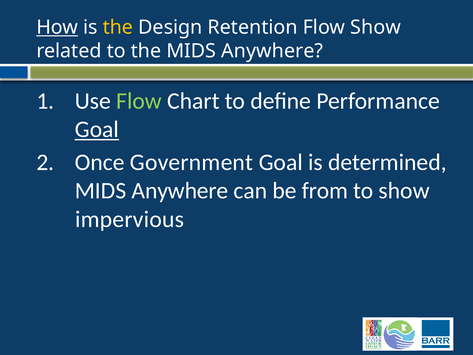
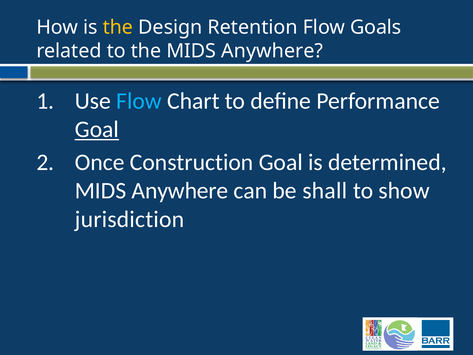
How underline: present -> none (57, 27)
Flow Show: Show -> Goals (376, 27)
Flow colour: light green -> light blue (139, 101)
Government: Government -> Construction (192, 162)
from: from -> shall (325, 191)
impervious: impervious -> jurisdiction (130, 219)
